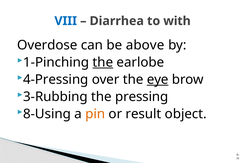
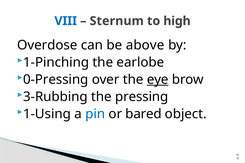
Diarrhea: Diarrhea -> Sternum (117, 21)
with: with -> high (177, 21)
the underline: present -> none (103, 62)
4-Pressing: 4-Pressing -> 0-Pressing (56, 80)
8-Using: 8-Using -> 1-Using (47, 114)
pin colour: orange -> blue (95, 114)
result: result -> bared (144, 114)
